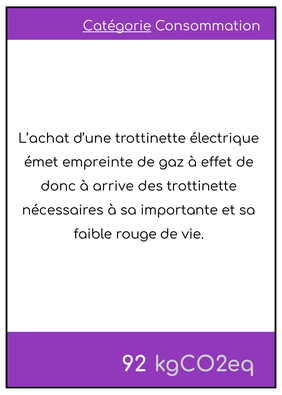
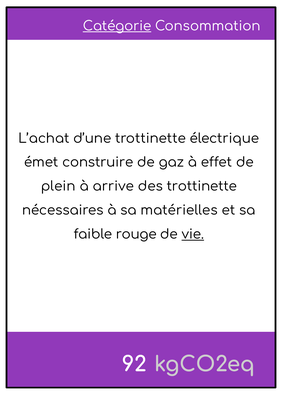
empreinte: empreinte -> construire (98, 162)
donc: donc -> plein (58, 186)
importante: importante -> matérielles (179, 210)
vie underline: none -> present (193, 234)
